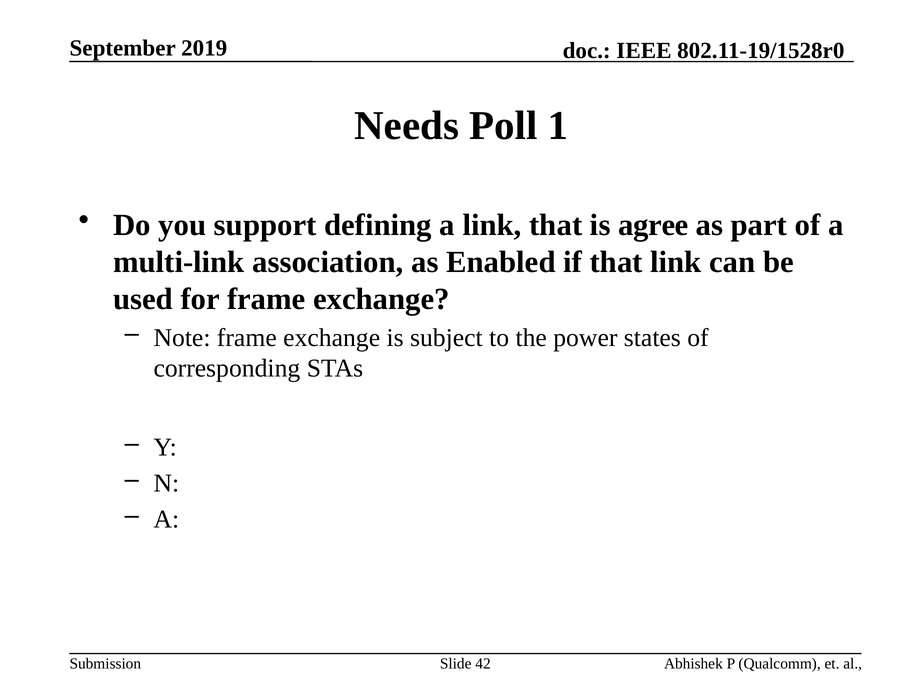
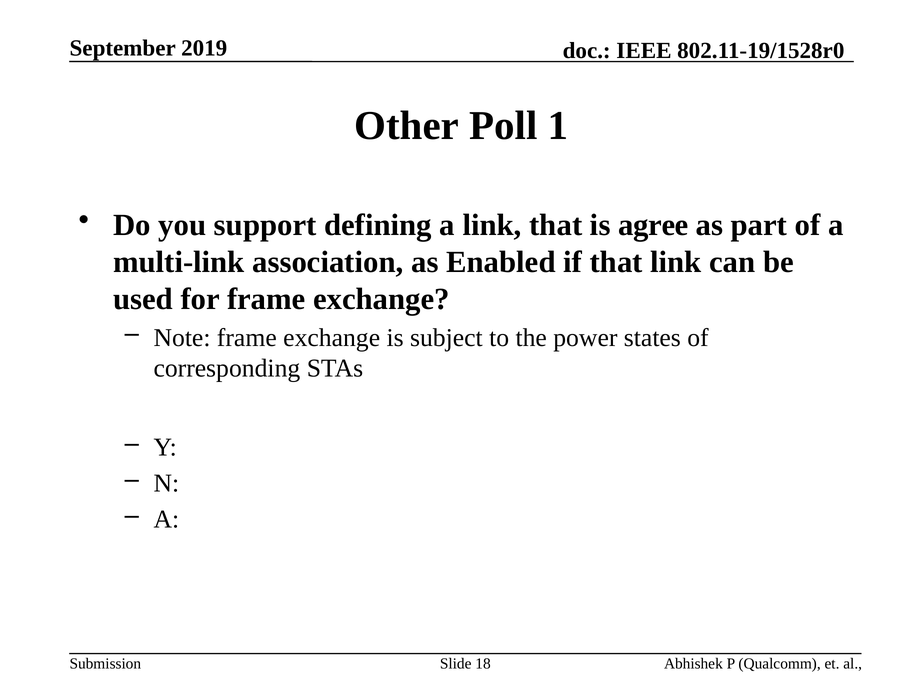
Needs: Needs -> Other (407, 126)
42: 42 -> 18 (483, 664)
